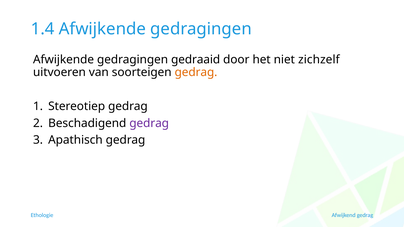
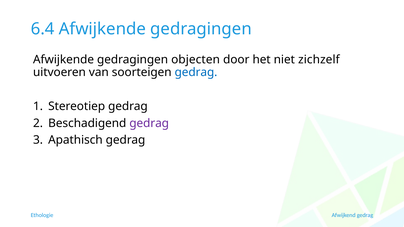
1.4: 1.4 -> 6.4 (43, 29)
gedraaid: gedraaid -> objecten (196, 60)
gedrag colour: orange -> blue (196, 72)
